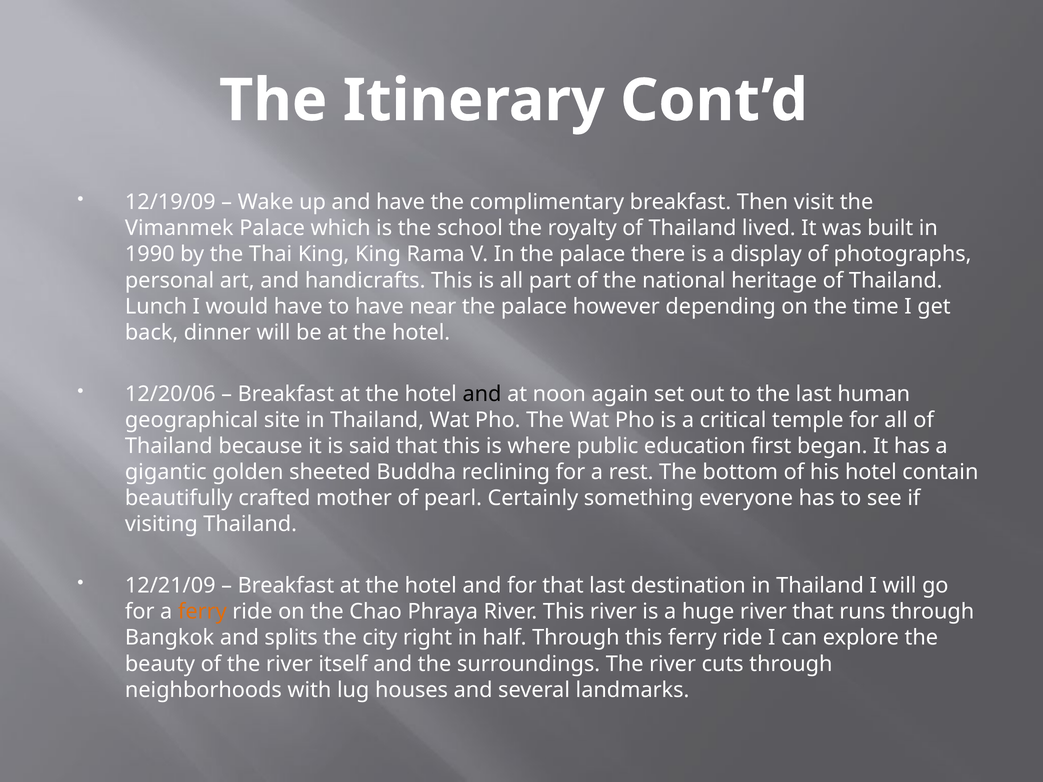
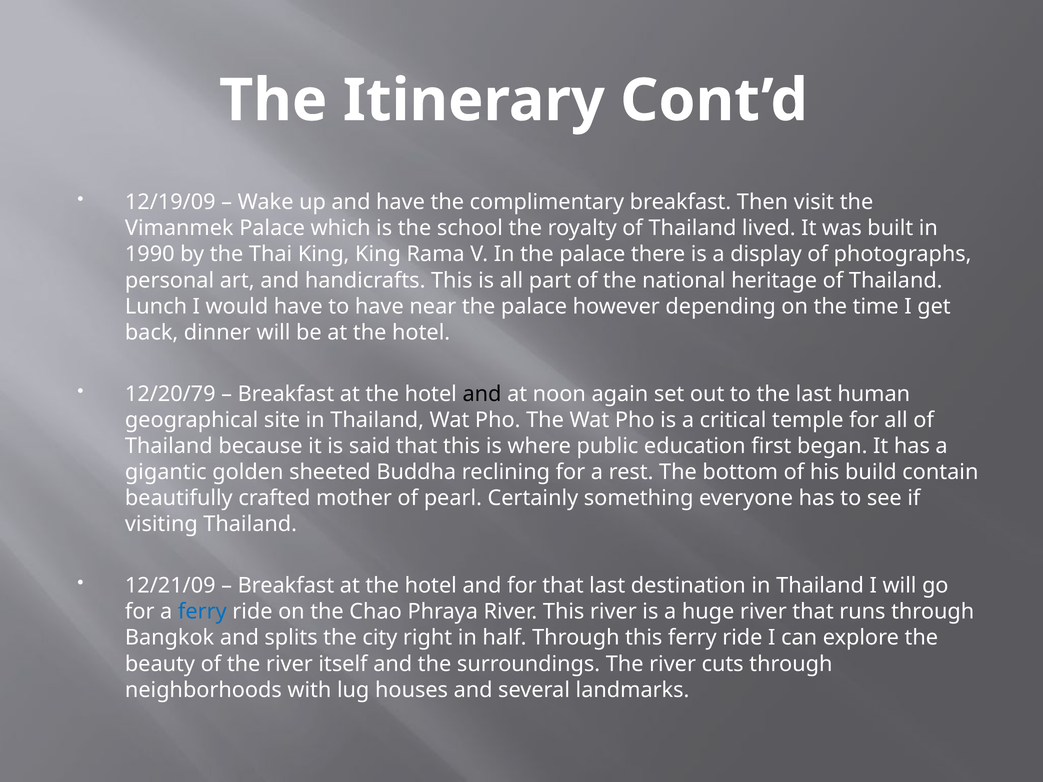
12/20/06: 12/20/06 -> 12/20/79 (170, 394)
his hotel: hotel -> build (871, 472)
ferry colour: orange -> blue (202, 612)
